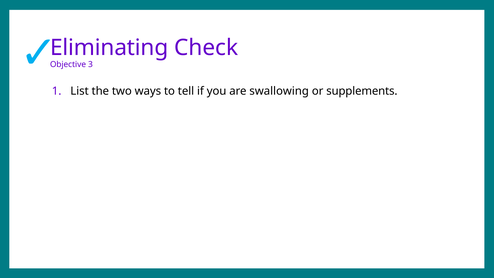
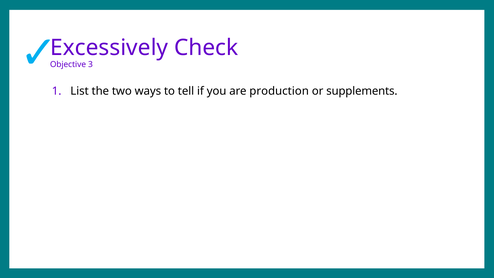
Eliminating: Eliminating -> Excessively (109, 48)
swallowing: swallowing -> production (279, 91)
